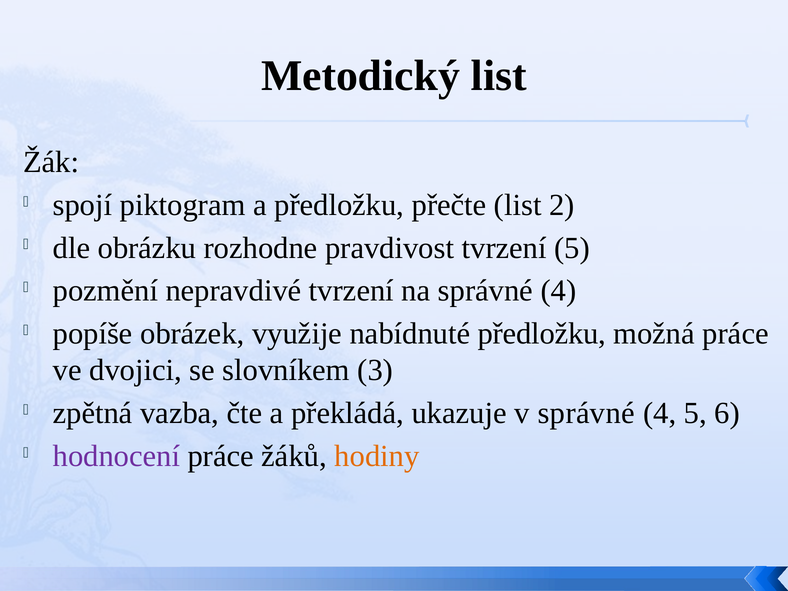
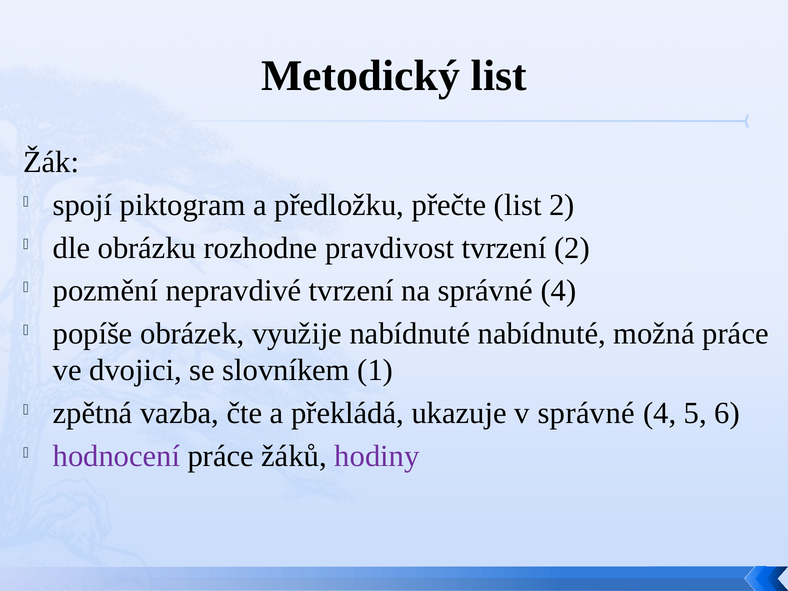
tvrzení 5: 5 -> 2 (572, 248)
nabídnuté předložku: předložku -> nabídnuté (542, 334)
3: 3 -> 1 (375, 370)
hodiny colour: orange -> purple (377, 456)
